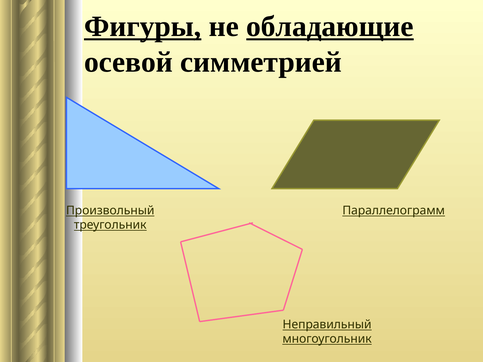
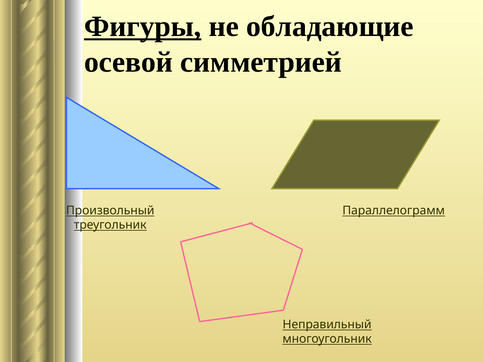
обладающие underline: present -> none (330, 27)
